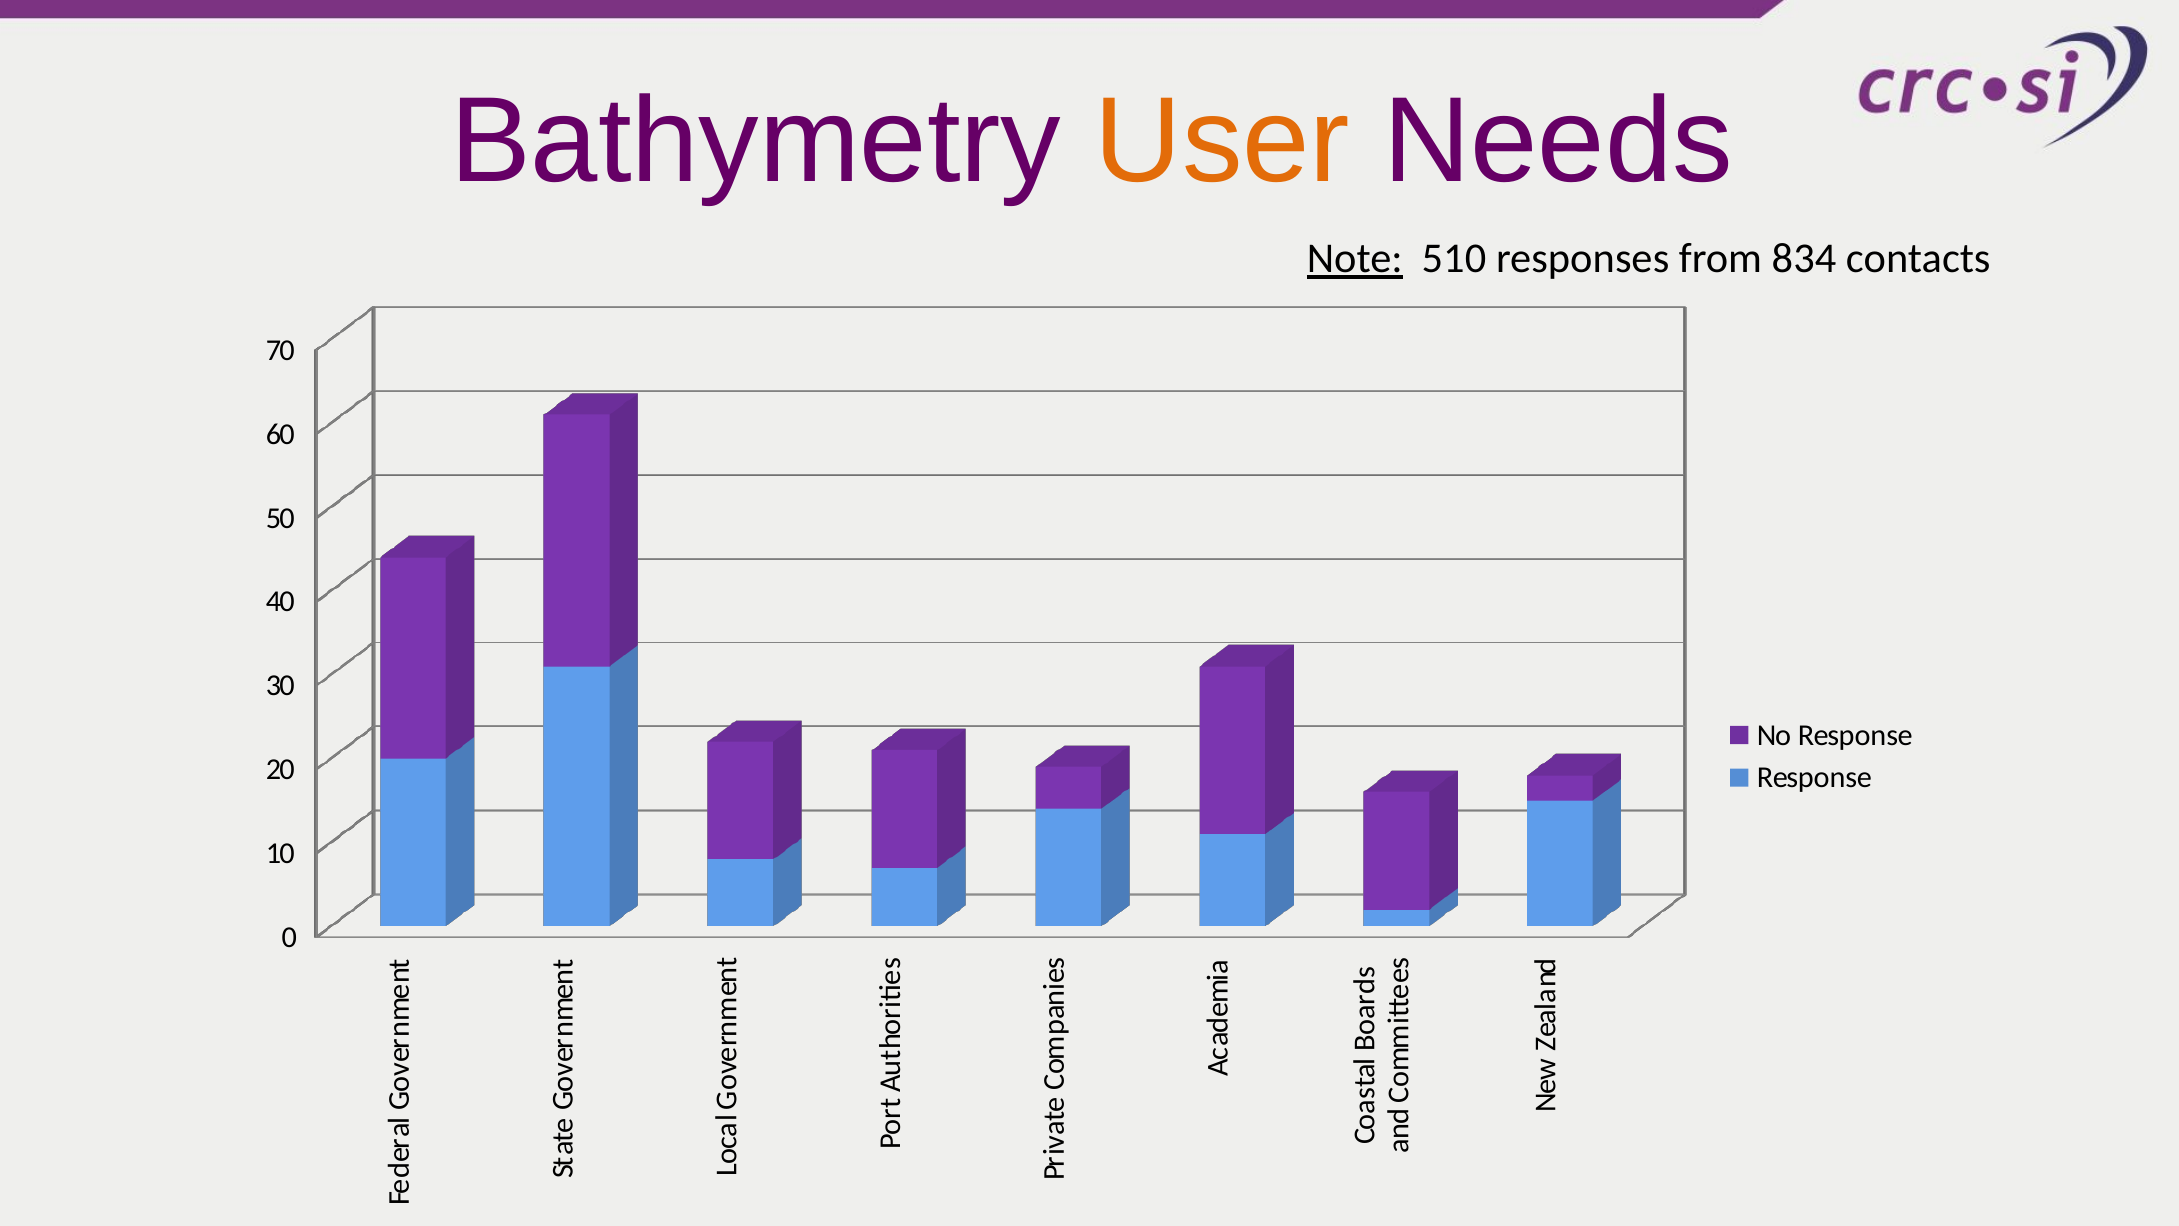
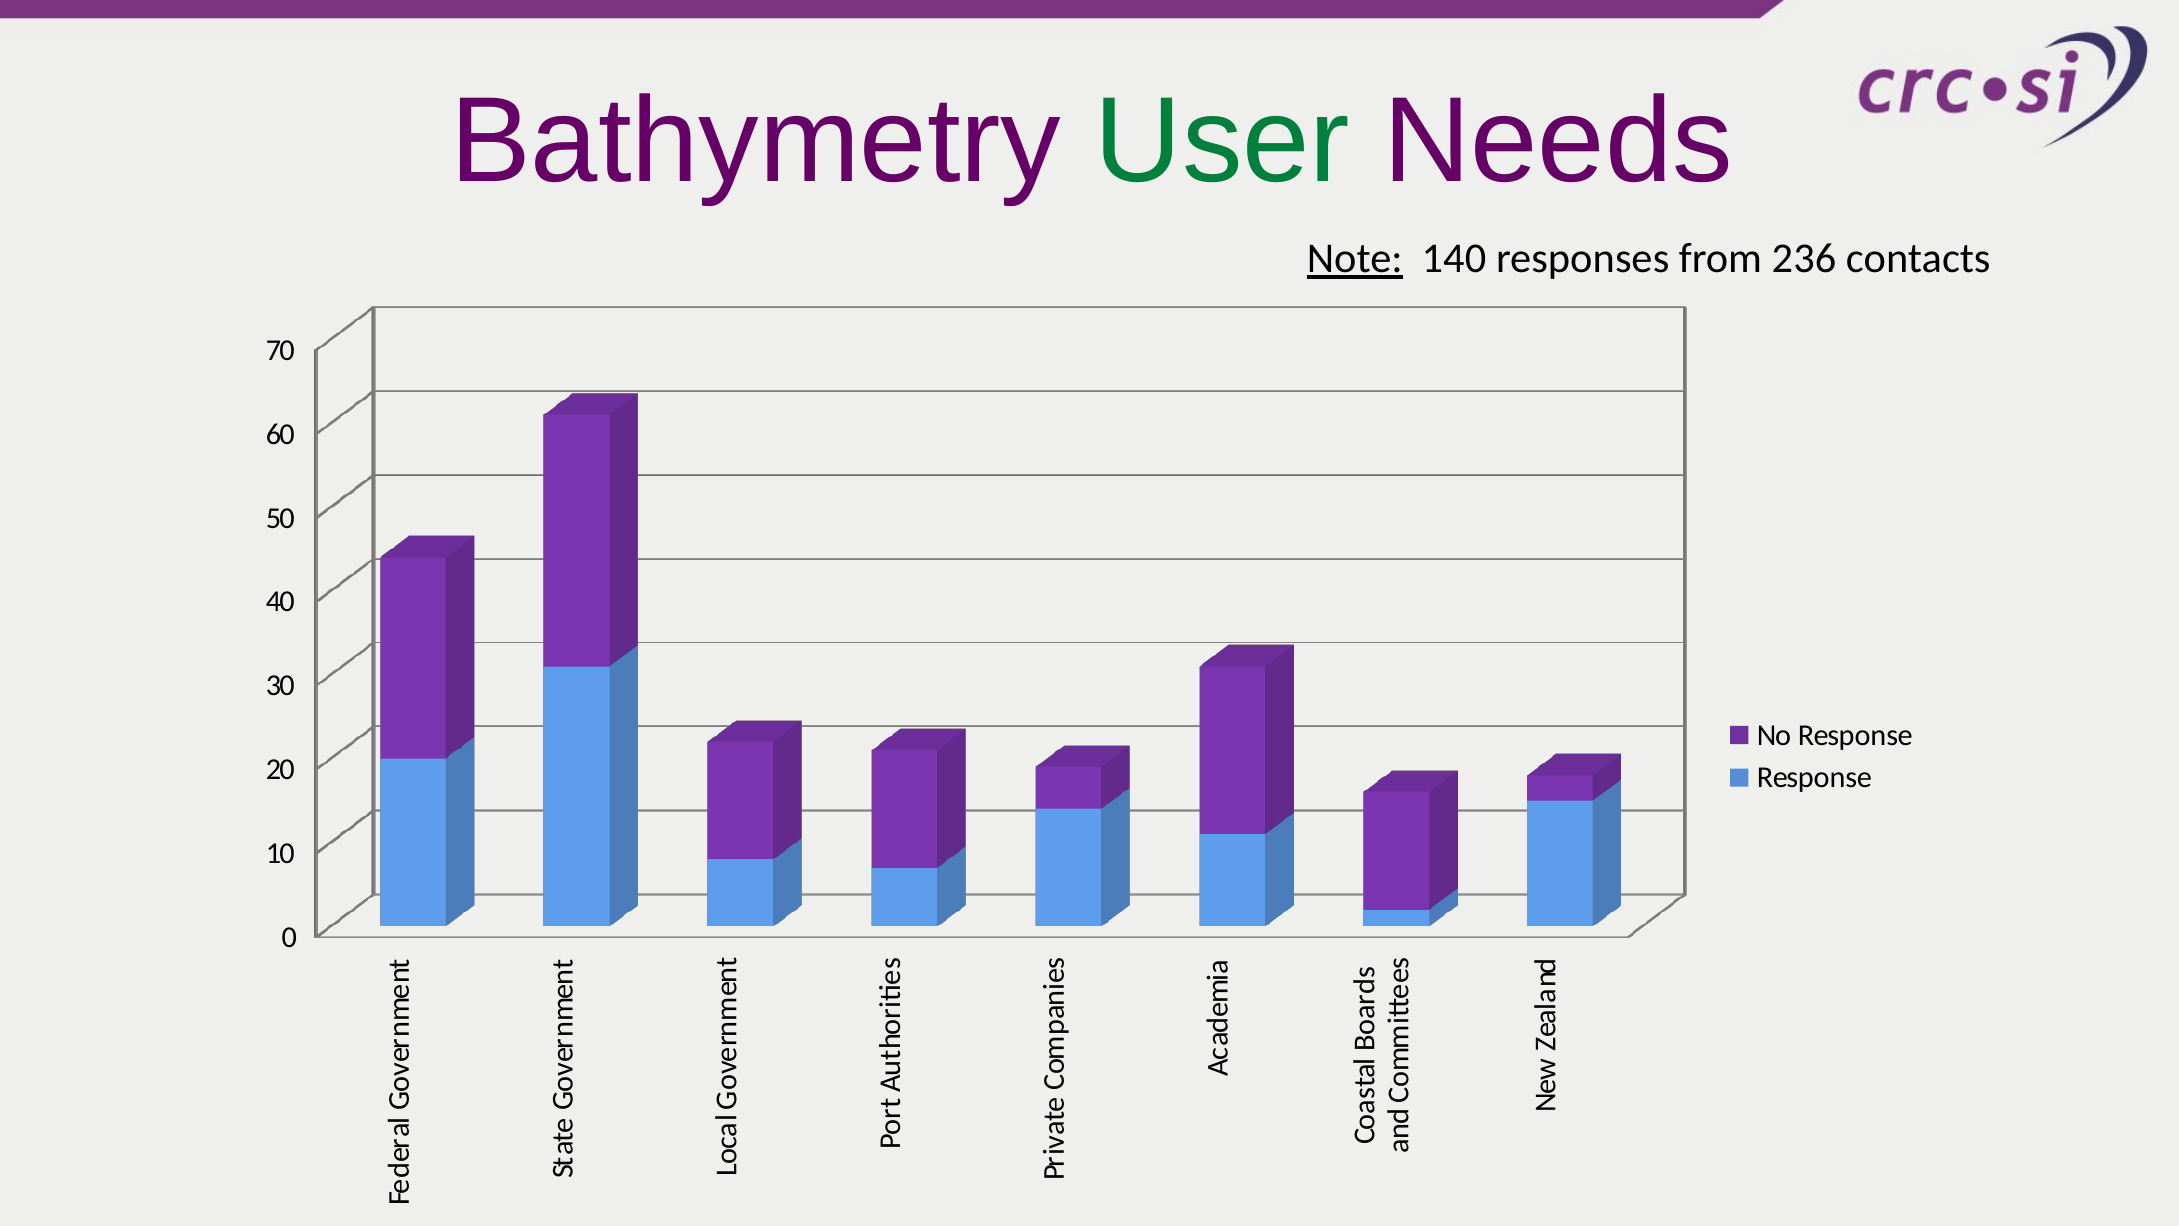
User colour: orange -> green (1222, 142)
510: 510 -> 140 (1454, 258)
834: 834 -> 236 (1804, 258)
